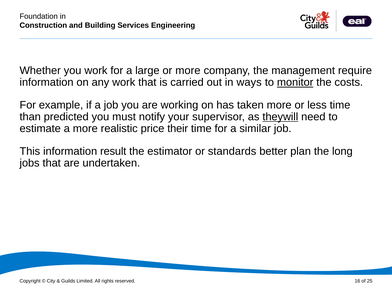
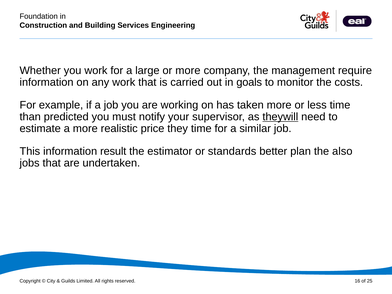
ways: ways -> goals (249, 82)
monitor underline: present -> none (295, 82)
their: their -> they (178, 129)
long: long -> also (342, 151)
